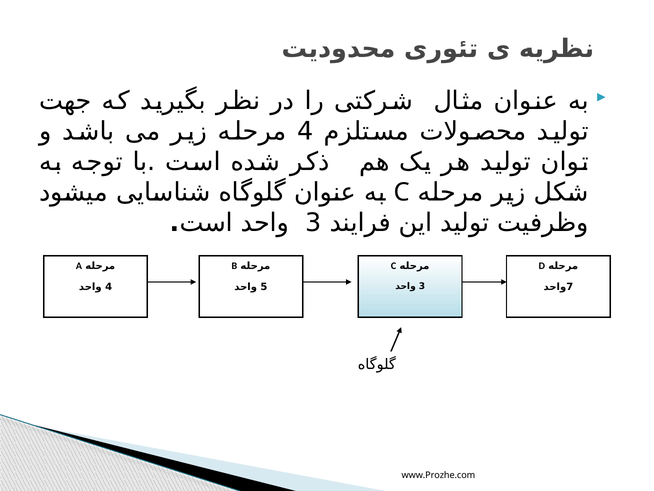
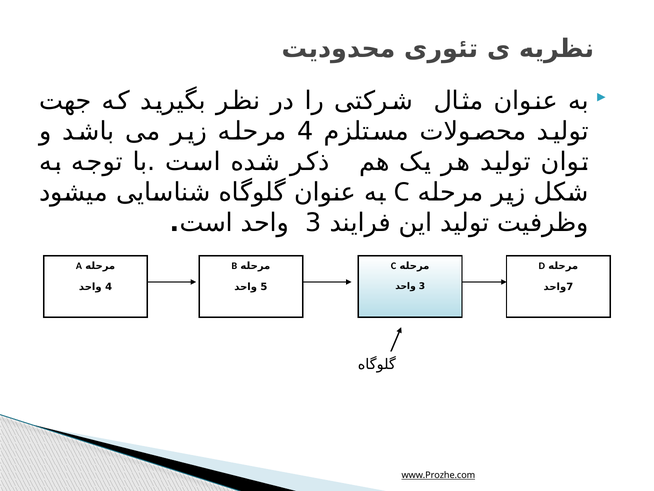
www.Prozhe.com underline: none -> present (438, 475)
